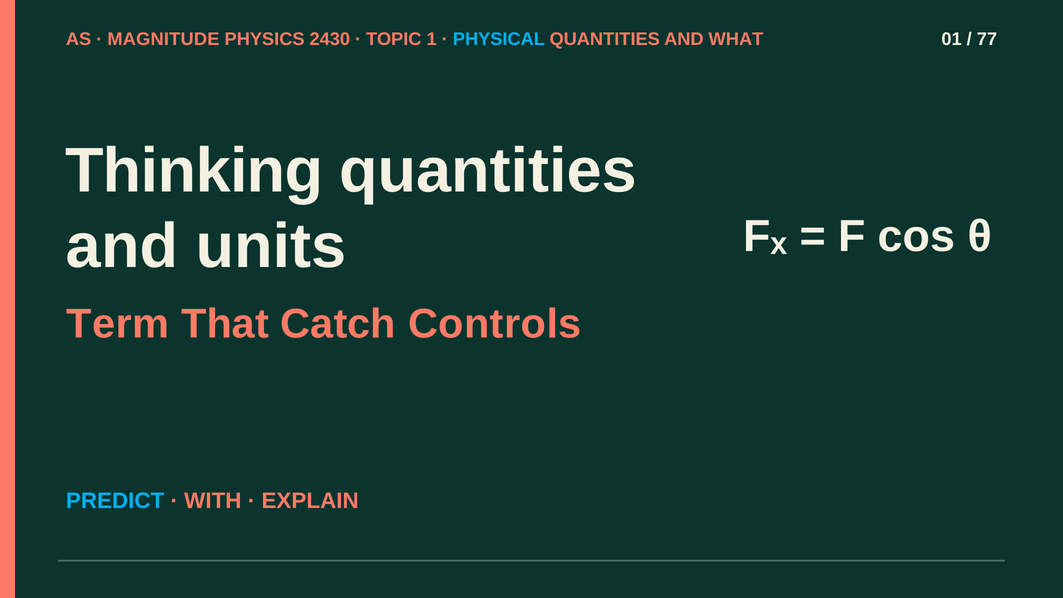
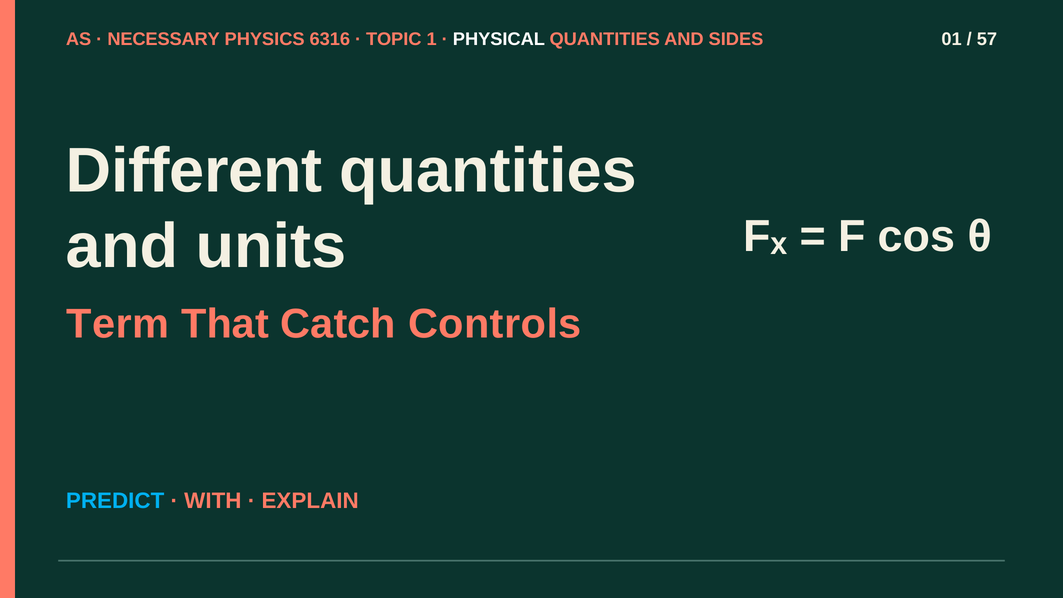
MAGNITUDE: MAGNITUDE -> NECESSARY (164, 39)
2430: 2430 -> 6316 (330, 39)
PHYSICAL colour: light blue -> white (499, 39)
WHAT: WHAT -> SIDES (736, 39)
77: 77 -> 57 (987, 39)
Thinking: Thinking -> Different (194, 171)
